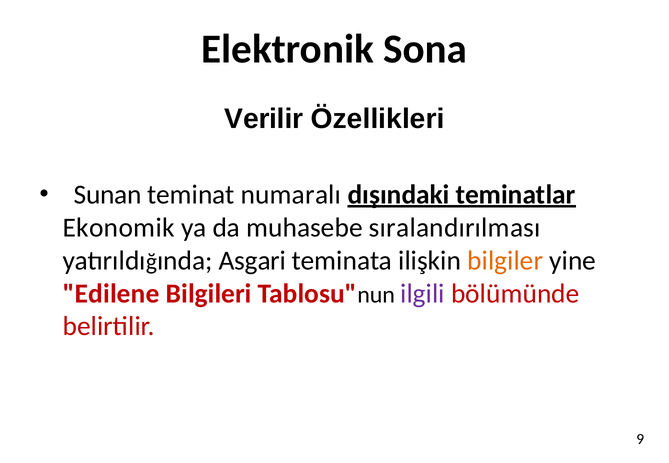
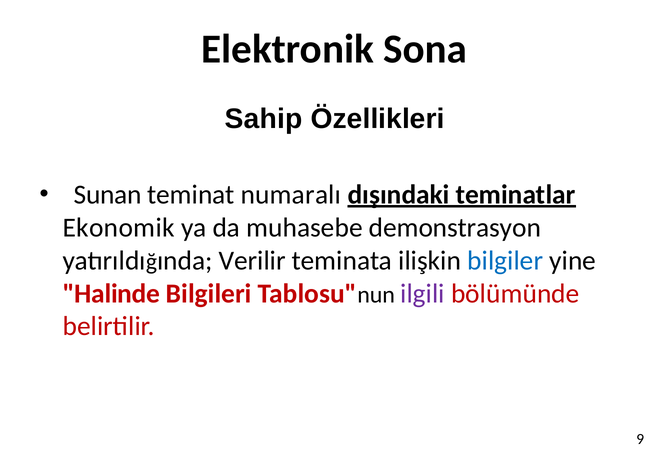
Verilir: Verilir -> Sahip (264, 119)
sıralandırılması: sıralandırılması -> demonstrasyon (455, 228)
Asgari: Asgari -> Verilir (252, 261)
bilgiler colour: orange -> blue (505, 261)
Edilene: Edilene -> Halinde (111, 294)
